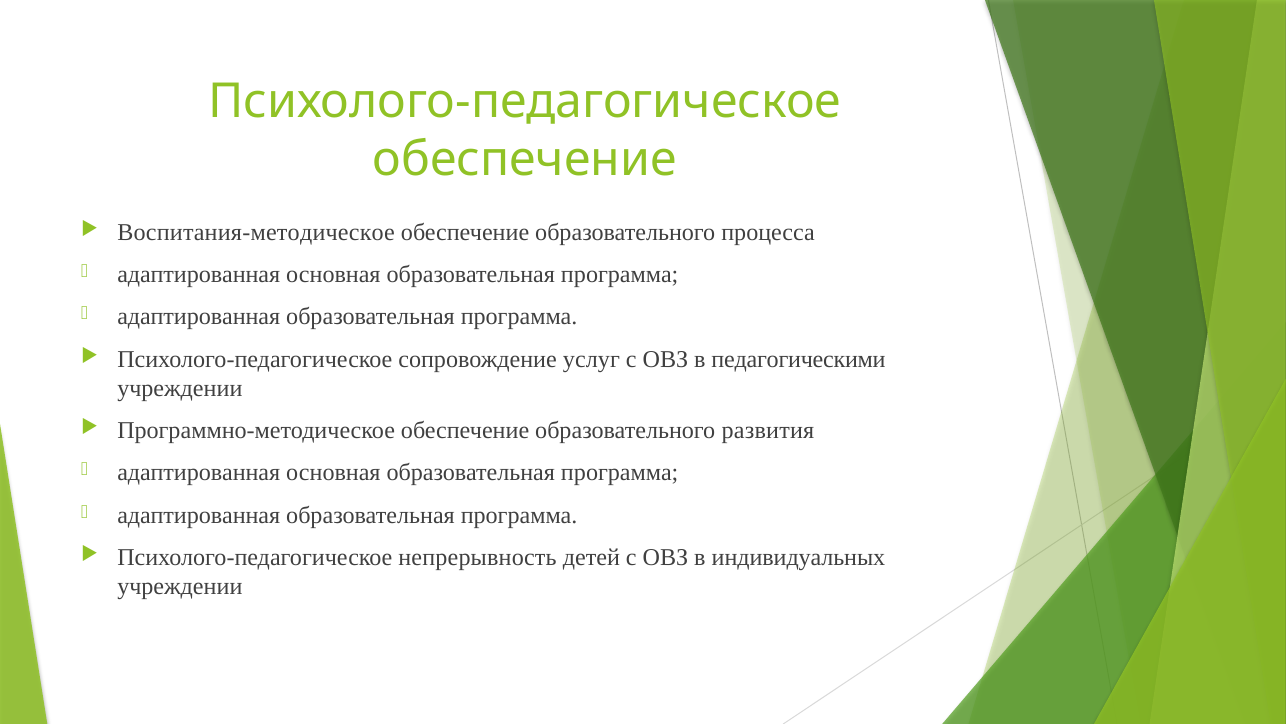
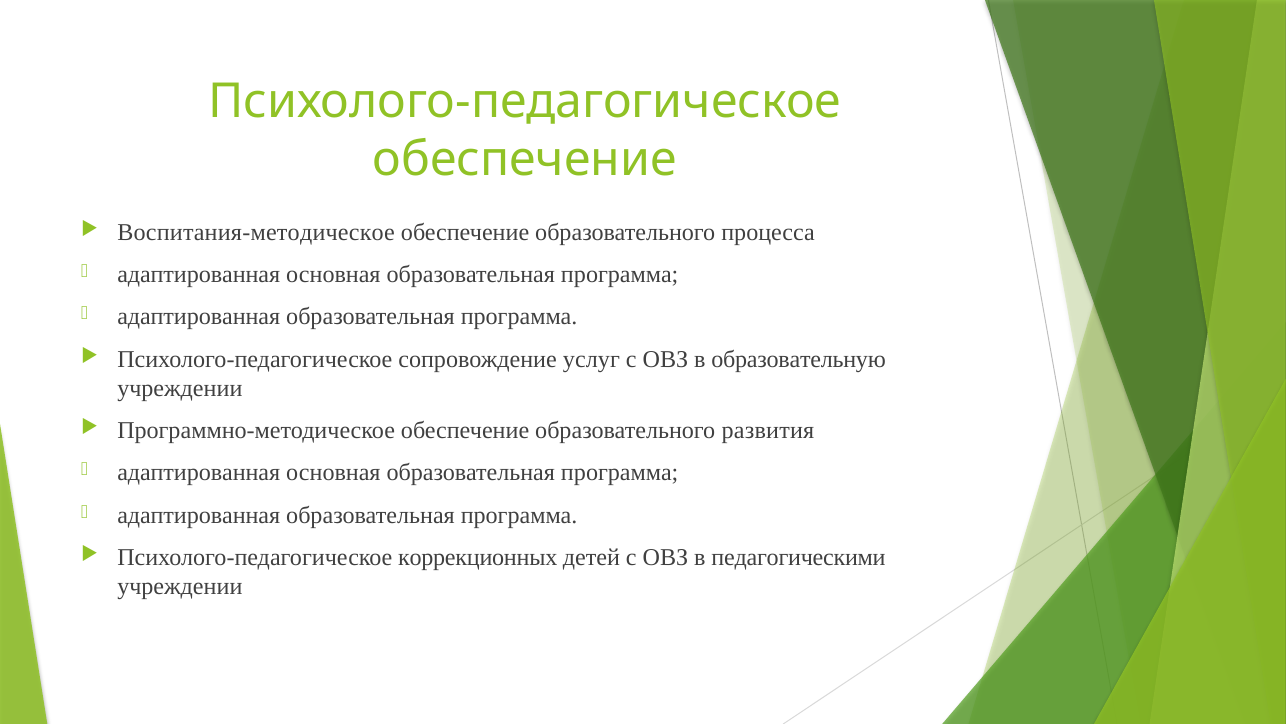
педагогическими: педагогическими -> образовательную (799, 359)
непрерывность: непрерывность -> коррекционных (478, 557)
индивидуальных: индивидуальных -> педагогическими (799, 557)
